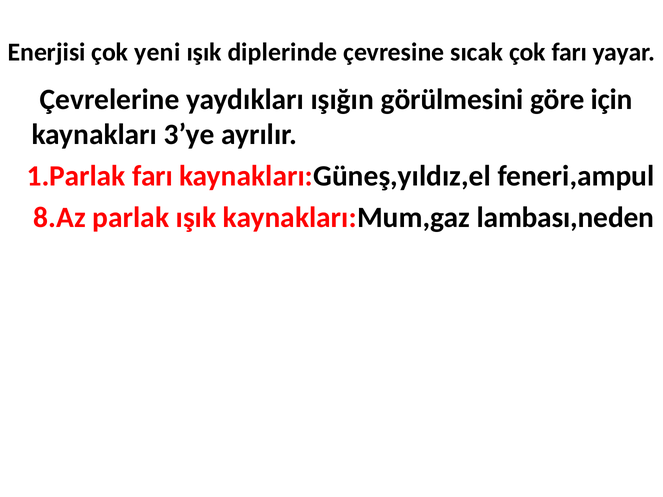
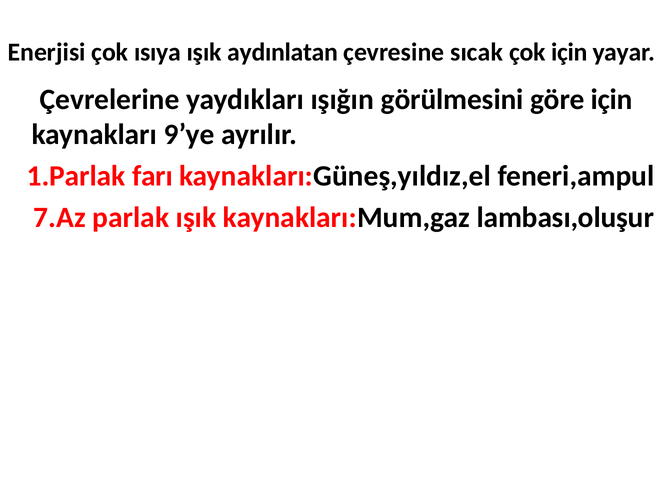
yeni: yeni -> ısıya (158, 52)
diplerinde: diplerinde -> aydınlatan (283, 52)
çok farı: farı -> için (569, 52)
3’ye: 3’ye -> 9’ye (189, 135)
8.Az: 8.Az -> 7.Az (59, 217)
lambası,neden: lambası,neden -> lambası,oluşur (565, 217)
